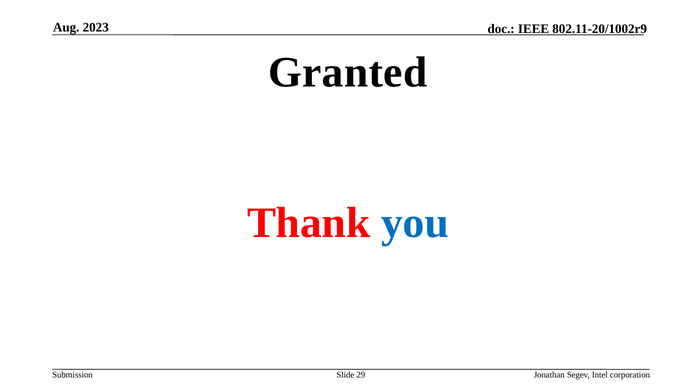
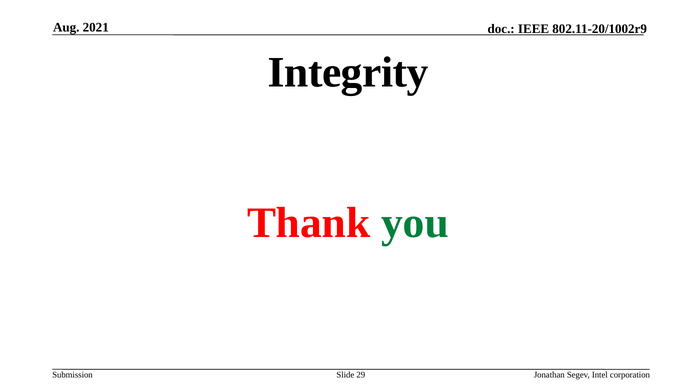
2023: 2023 -> 2021 (96, 28)
Granted: Granted -> Integrity (348, 73)
you colour: blue -> green (415, 223)
